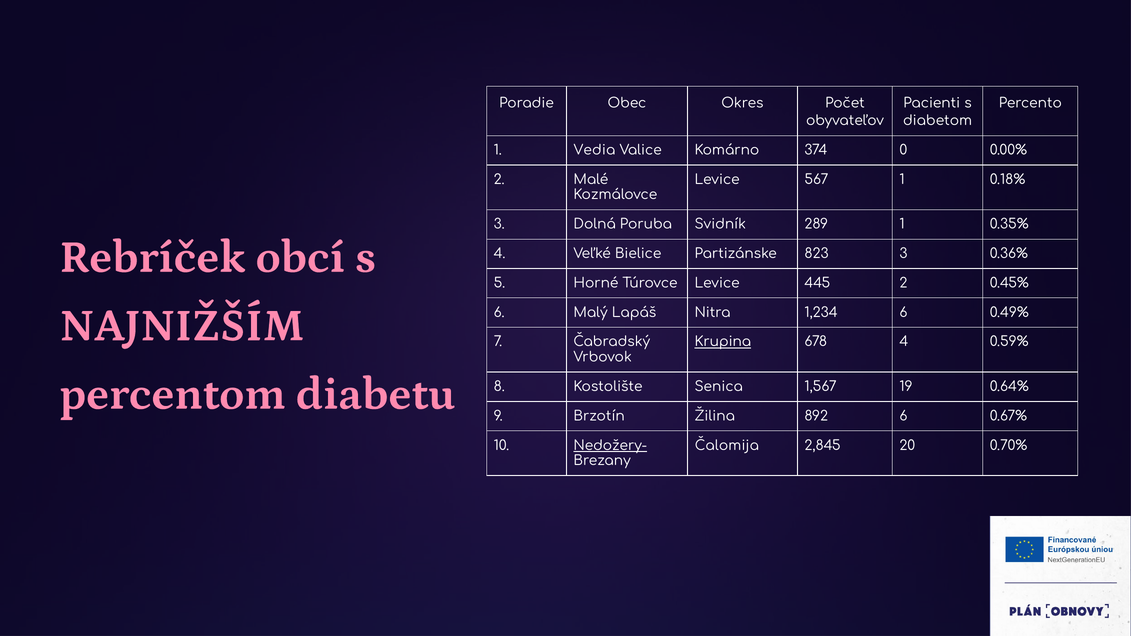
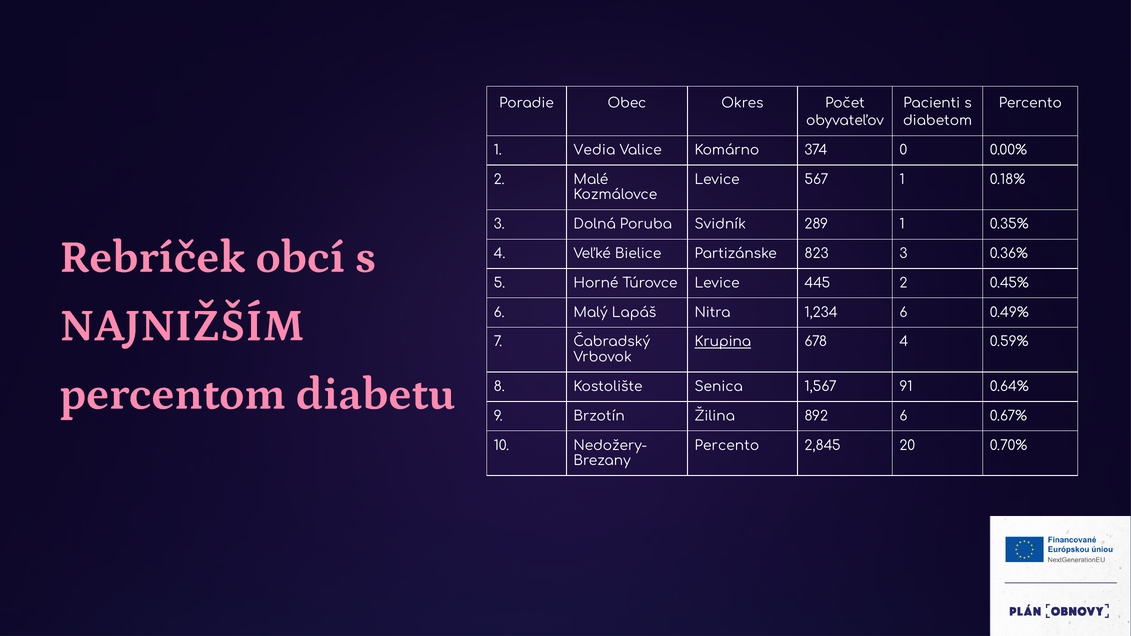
19: 19 -> 91 (906, 387)
Nedožery- underline: present -> none (610, 446)
Čalomija: Čalomija -> Percento (727, 446)
